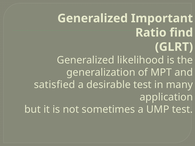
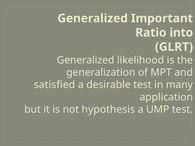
find: find -> into (181, 33)
sometimes: sometimes -> hypothesis (108, 110)
